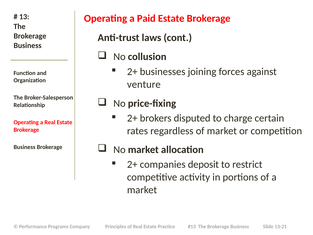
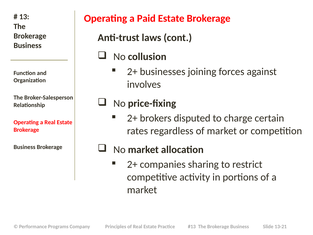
venture: venture -> involves (144, 84)
deposit: deposit -> sharing (203, 164)
